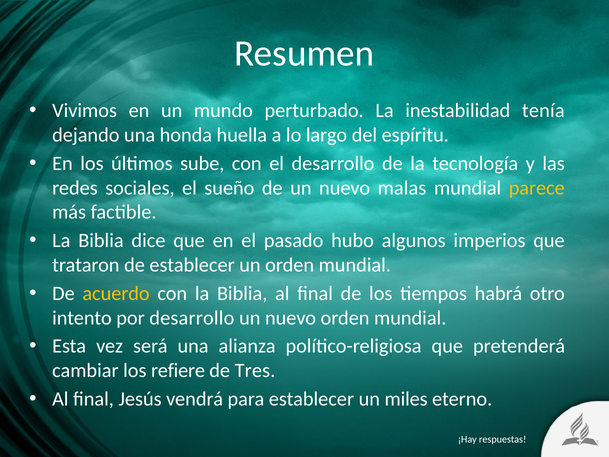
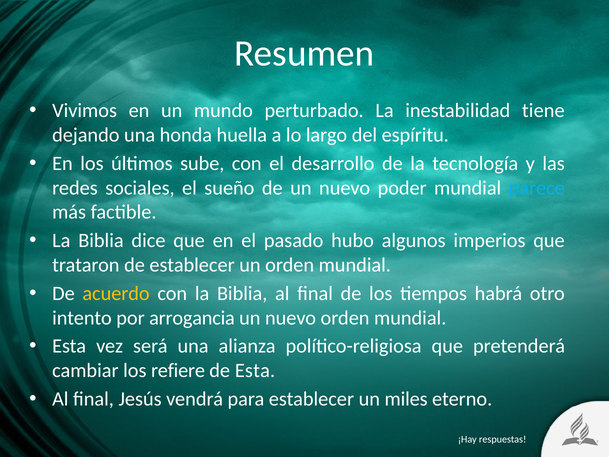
tenía: tenía -> tiene (543, 111)
malas: malas -> poder (402, 188)
parece colour: yellow -> light blue (537, 188)
por desarrollo: desarrollo -> arrogancia (192, 318)
de Tres: Tres -> Esta (255, 370)
